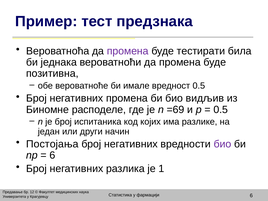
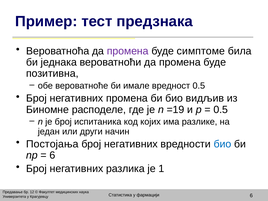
тестирати: тестирати -> симптоме (201, 51)
=69: =69 -> =19 (175, 110)
био colour: purple -> blue (222, 144)
